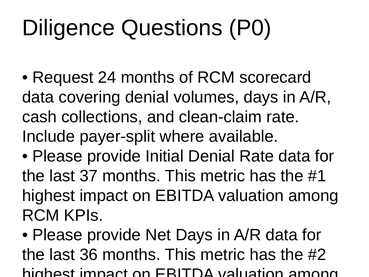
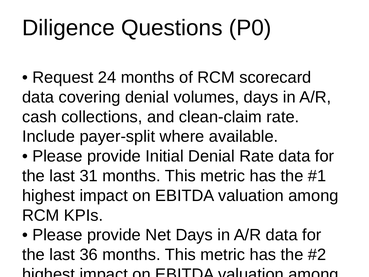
37: 37 -> 31 (89, 176)
